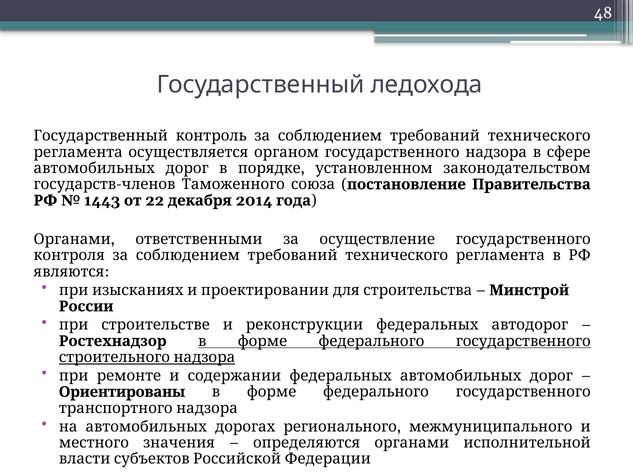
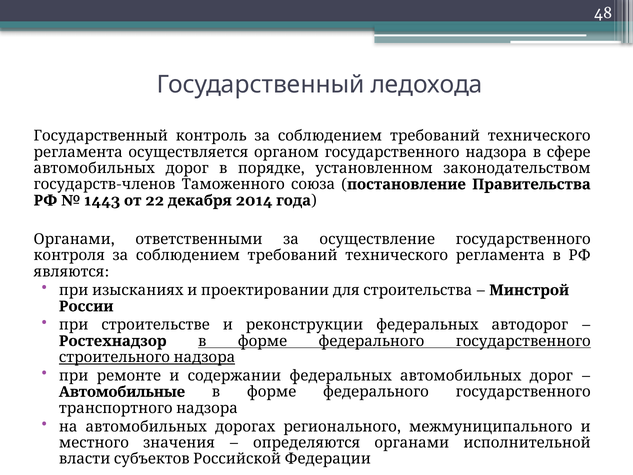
Ориентированы: Ориентированы -> Автомобильные (122, 392)
